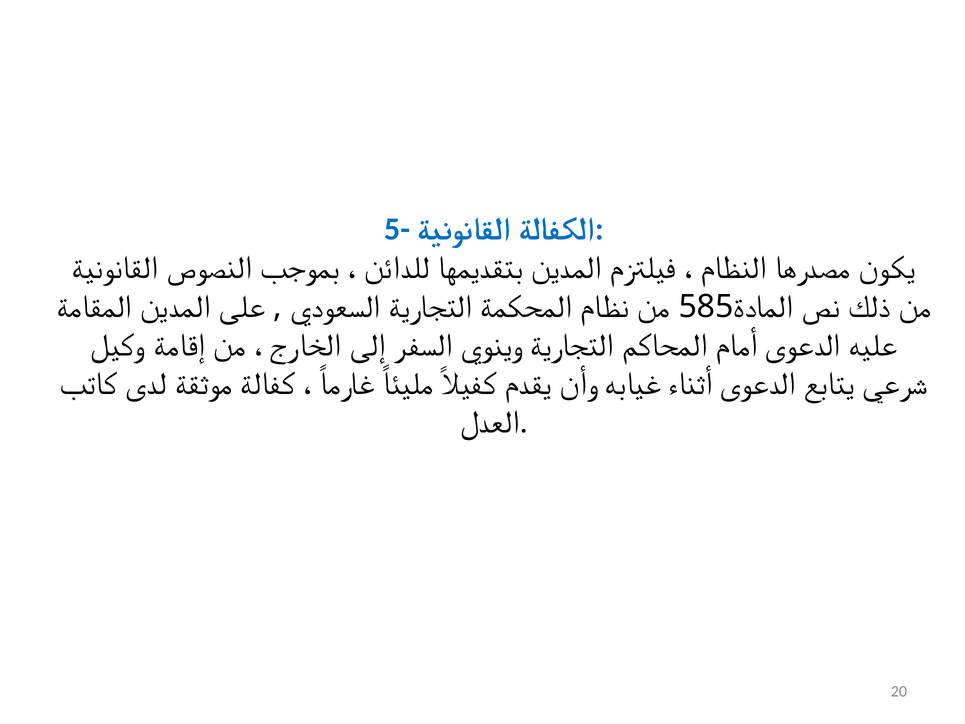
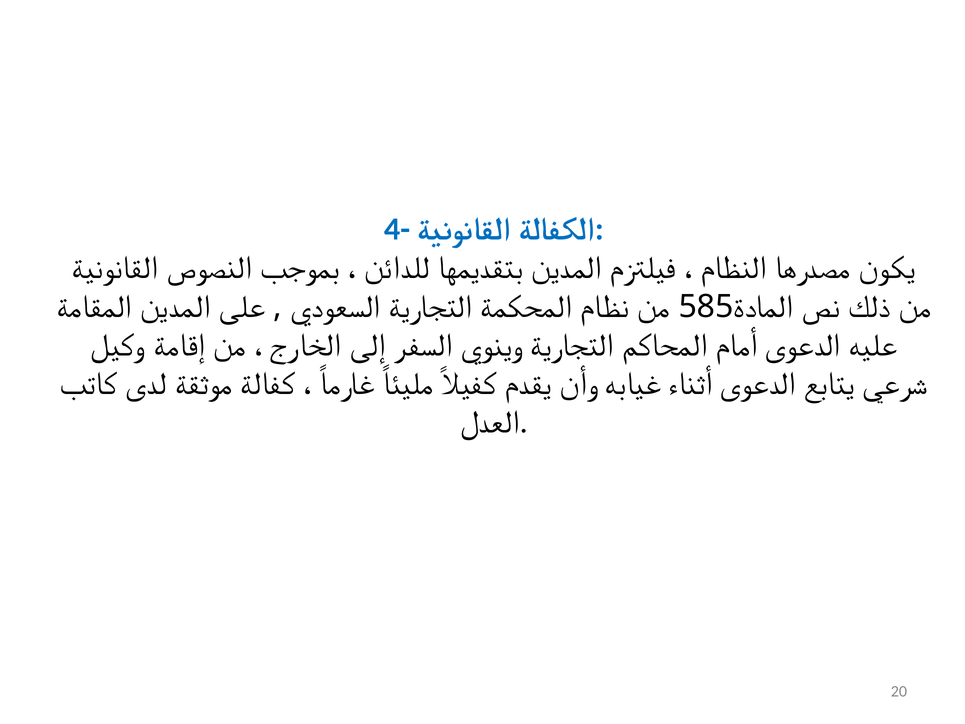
5-: 5- -> 4- (397, 229)
